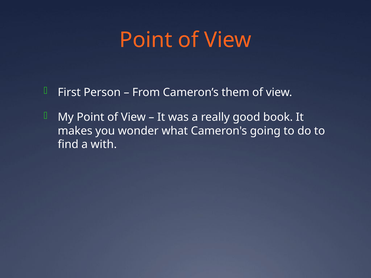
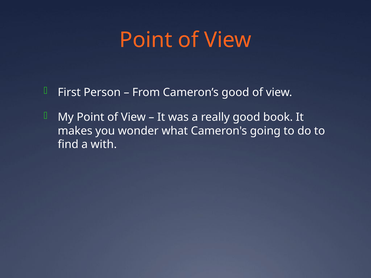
Cameron’s them: them -> good (235, 92)
